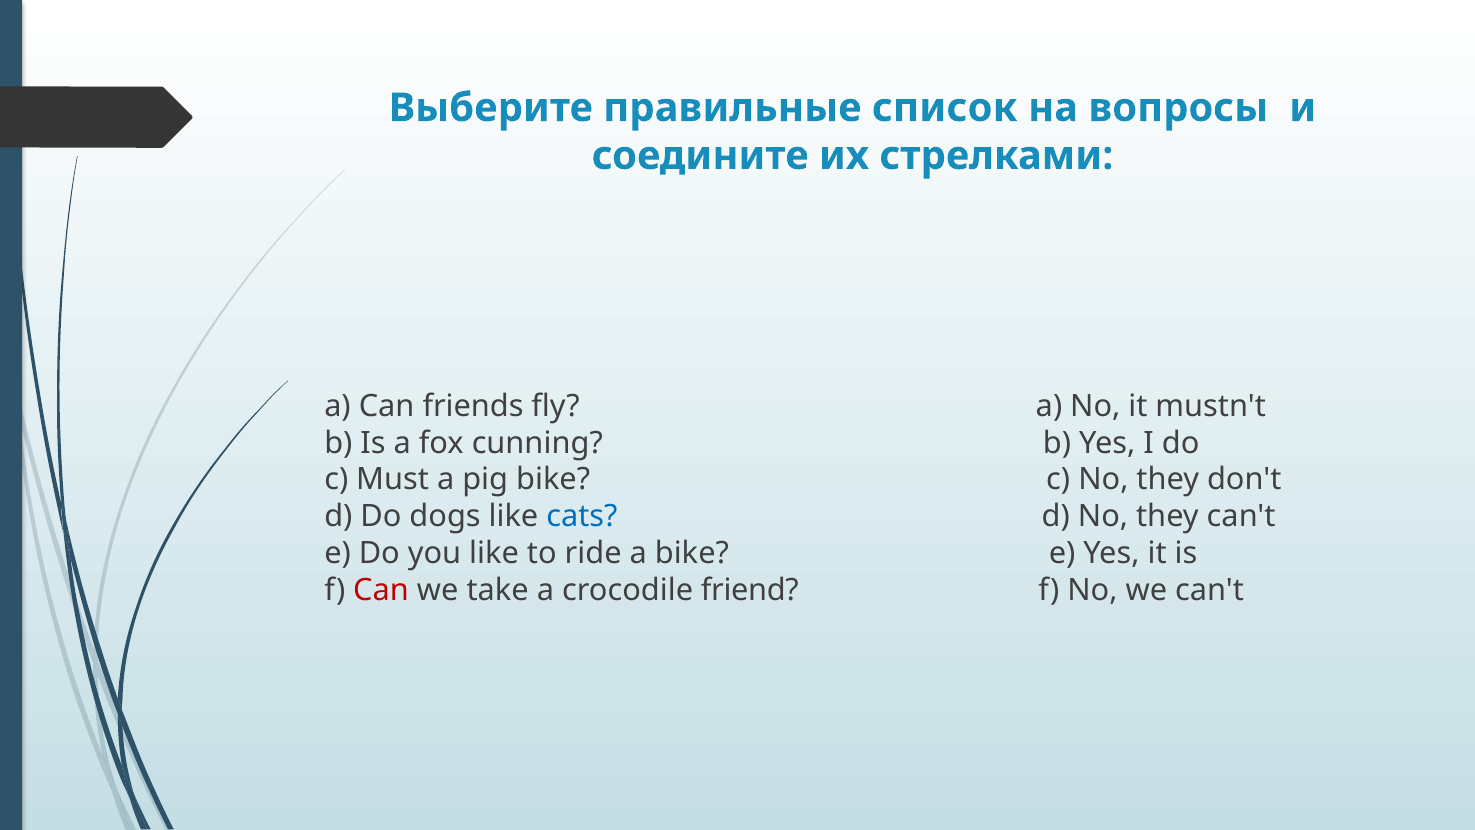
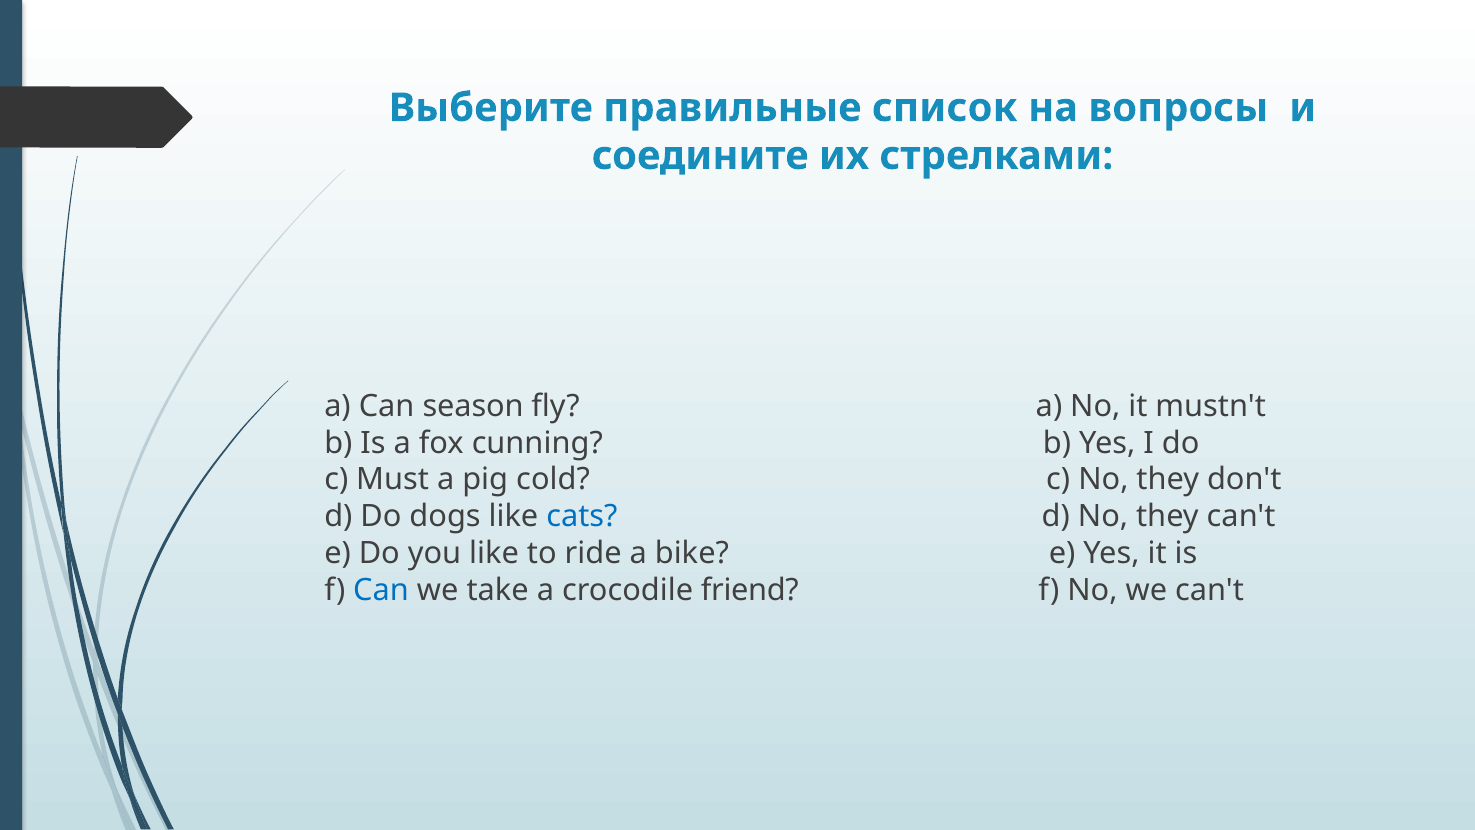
friends: friends -> season (473, 406)
pig bike: bike -> cold (553, 480)
Can colour: red -> blue (381, 590)
